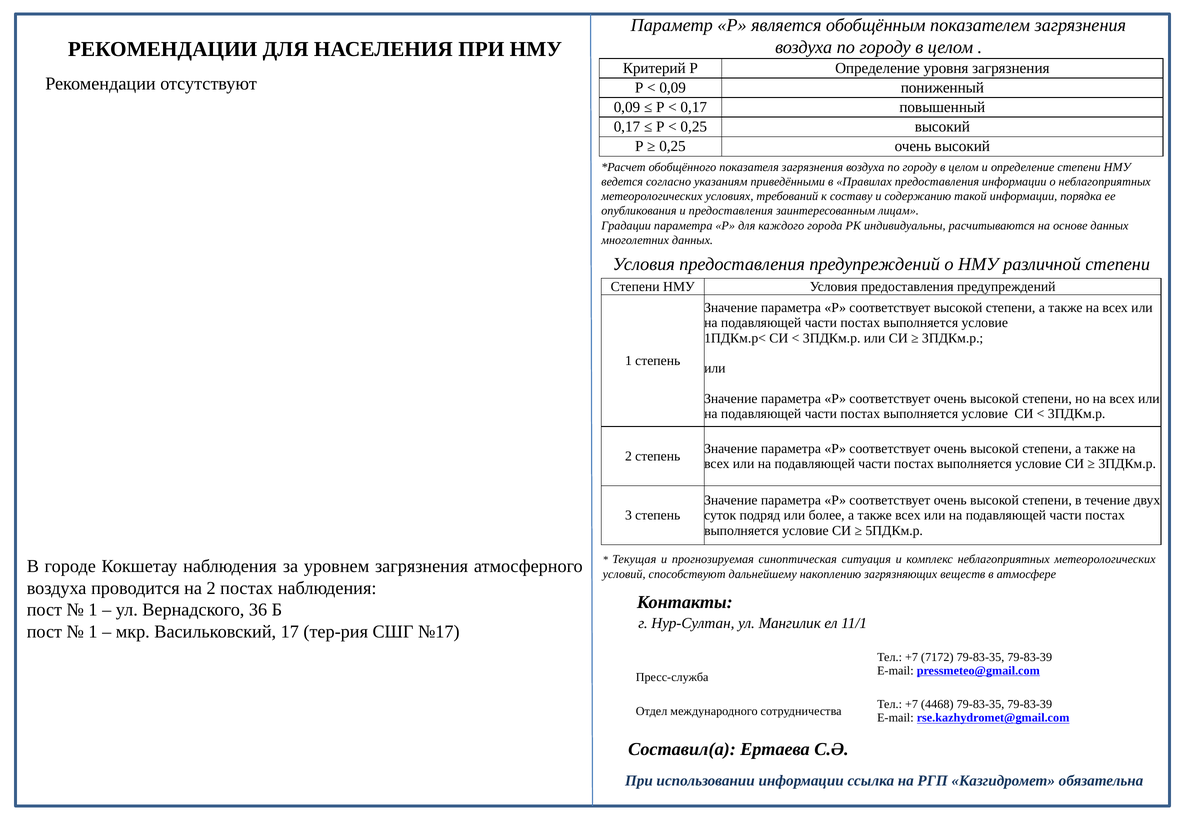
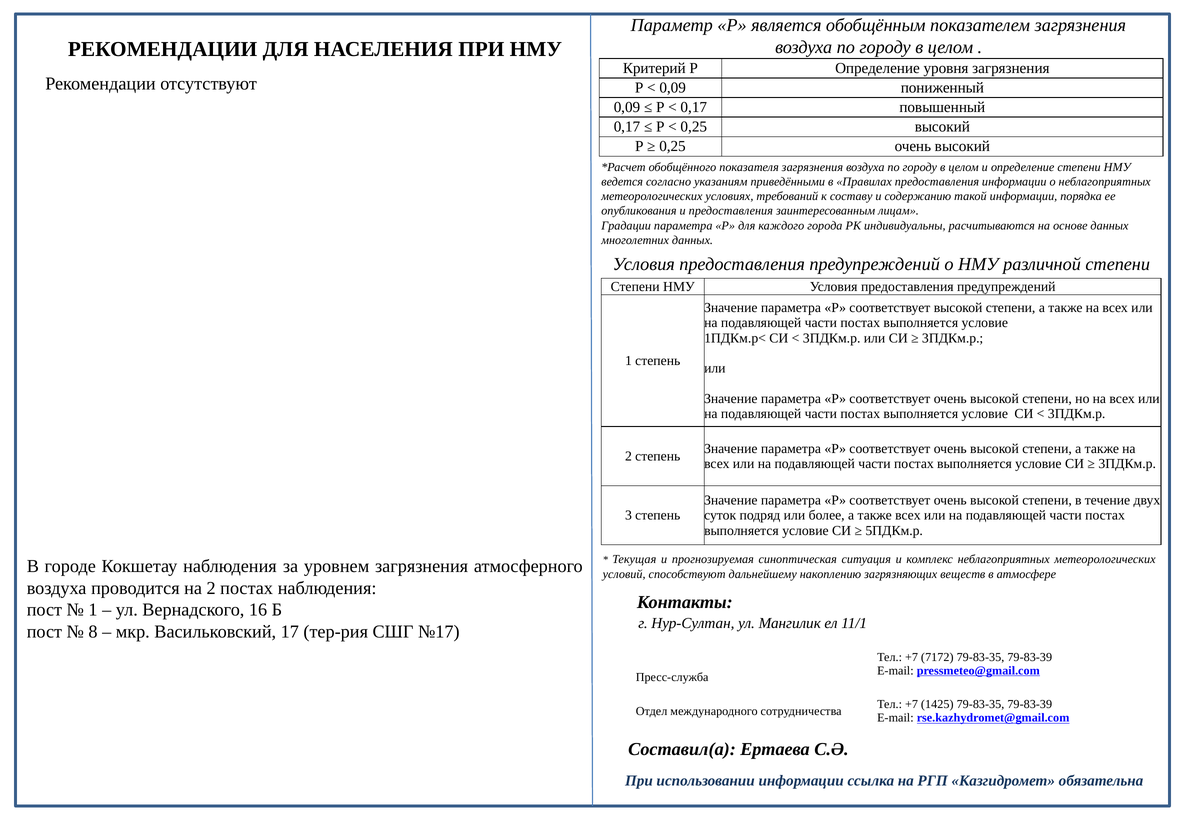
36: 36 -> 16 (258, 610)
1: 1 -> 8 (93, 632)
4468: 4468 -> 1425 (937, 705)
